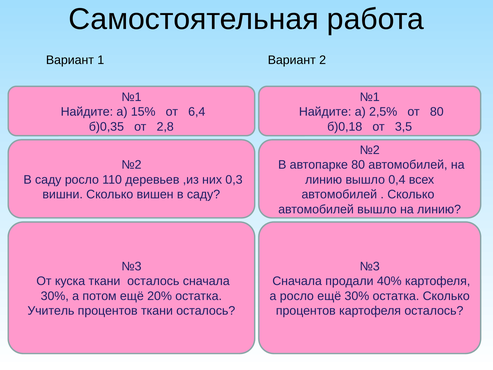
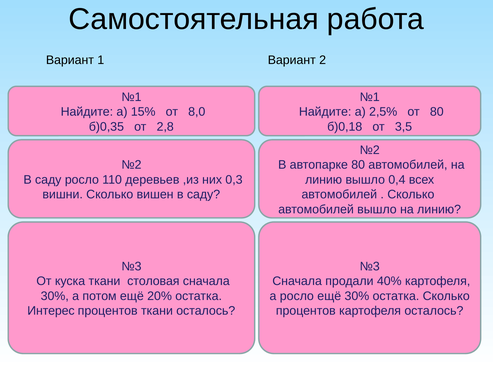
6,4: 6,4 -> 8,0 (197, 112)
куска ткани осталось: осталось -> столовая (153, 281)
Учитель: Учитель -> Интерес (51, 311)
